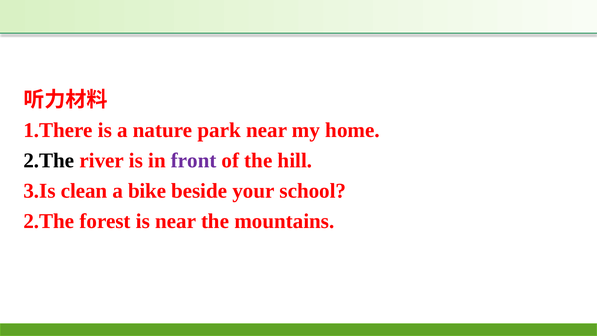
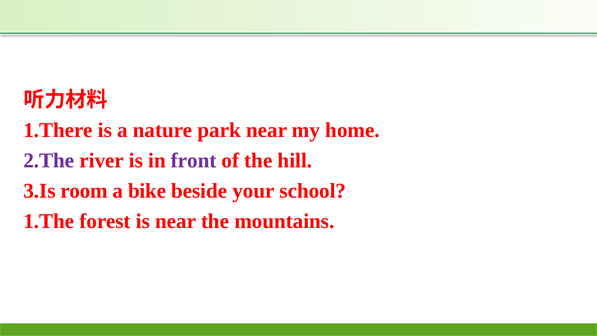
2.The colour: black -> purple (49, 160)
clean: clean -> room (84, 191)
2.The: 2.The -> 1.The (49, 221)
